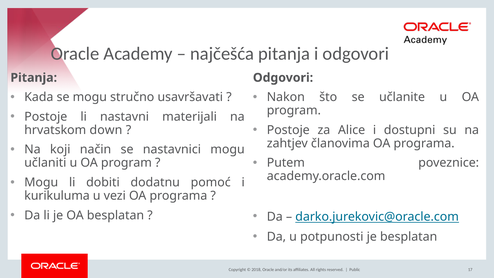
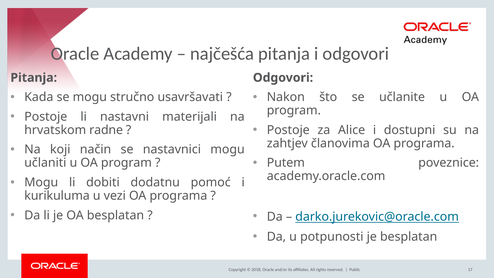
down: down -> radne (106, 130)
